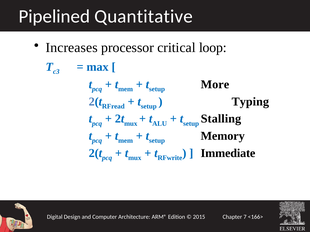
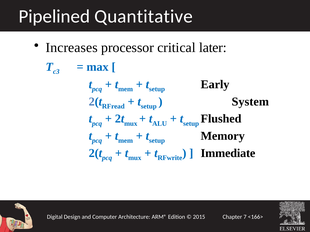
loop: loop -> later (213, 48)
More: More -> Early (215, 85)
Typing: Typing -> System (250, 102)
Stalling: Stalling -> Flushed (221, 119)
